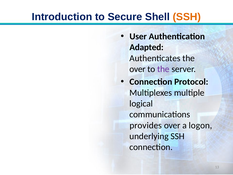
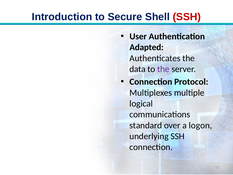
SSH colour: orange -> red (187, 17)
over: over -> data (137, 69)
provides: provides -> standard (146, 125)
